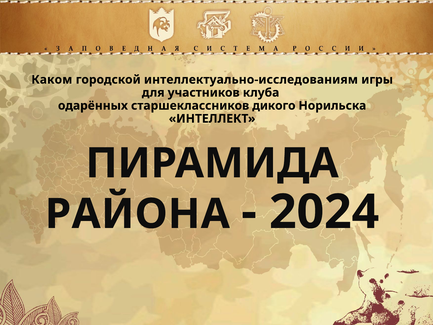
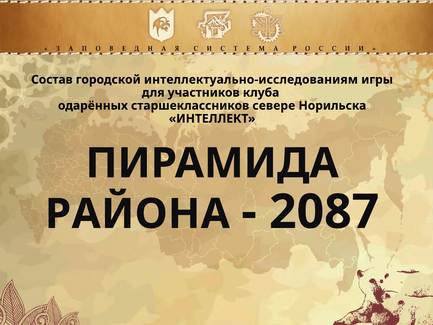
Каком: Каком -> Состав (52, 80)
дикого: дикого -> севере (274, 106)
2024: 2024 -> 2087 (324, 212)
